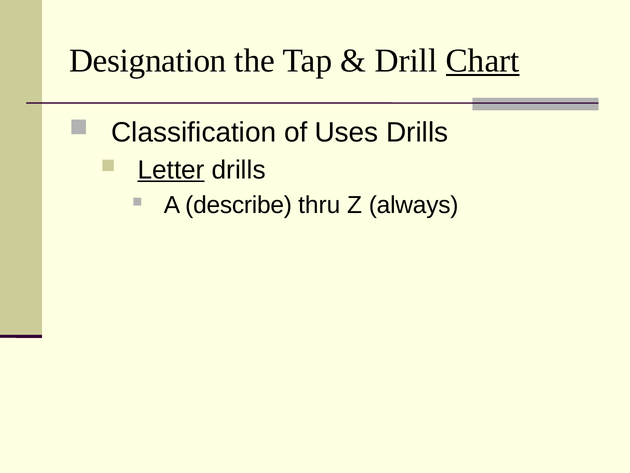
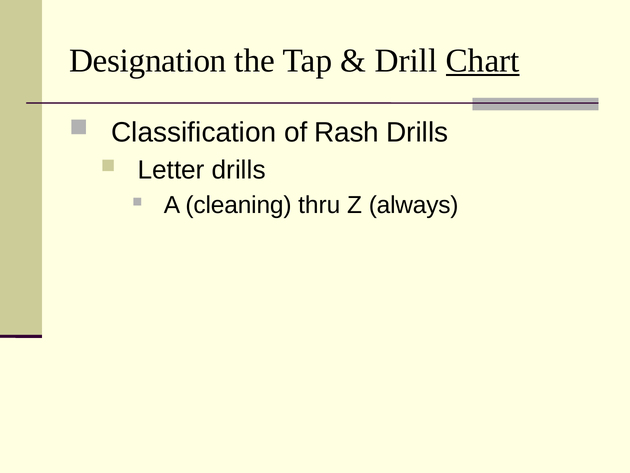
Uses: Uses -> Rash (347, 132)
Letter underline: present -> none (171, 170)
describe: describe -> cleaning (239, 205)
